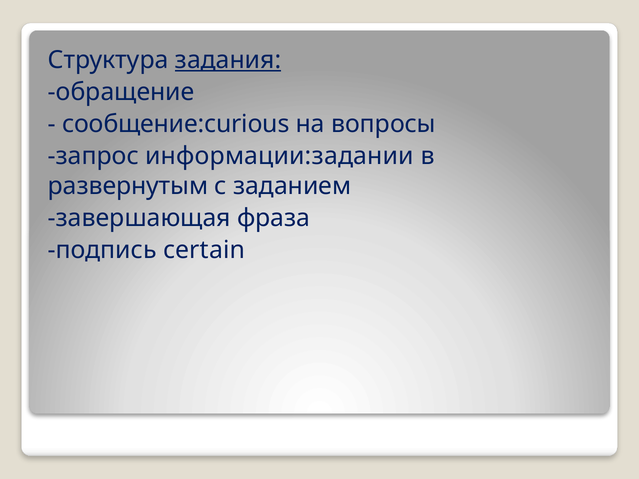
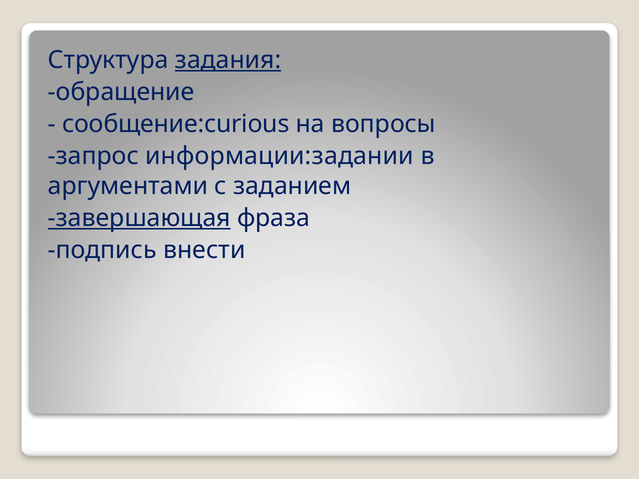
развернутым: развернутым -> аргументами (128, 186)
завершающая underline: none -> present (139, 218)
certain: certain -> внести (204, 250)
